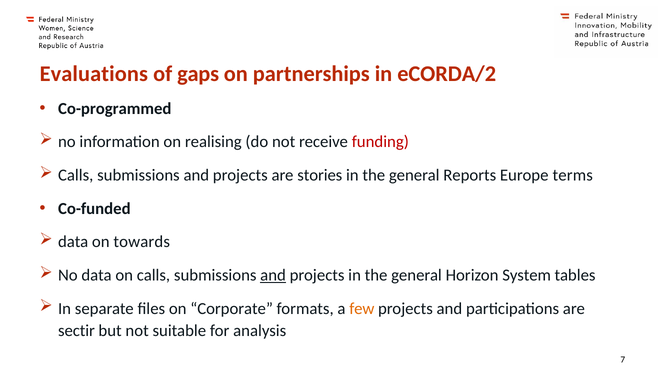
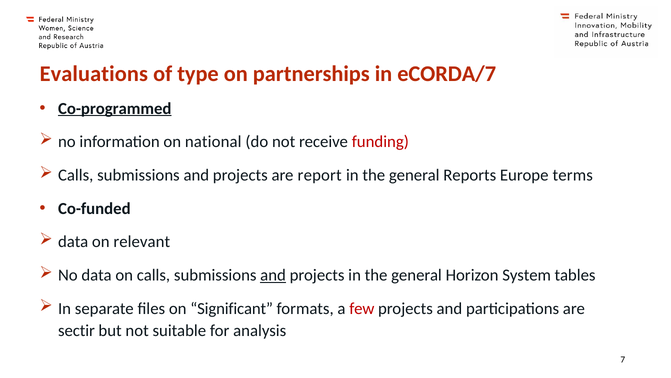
gaps: gaps -> type (198, 74)
eCORDA/2: eCORDA/2 -> eCORDA/7 (447, 74)
Co-programmed underline: none -> present (115, 108)
realising: realising -> national (213, 142)
stories: stories -> report (320, 175)
towards: towards -> relevant (142, 242)
Corporate: Corporate -> Significant (232, 308)
few colour: orange -> red (362, 308)
